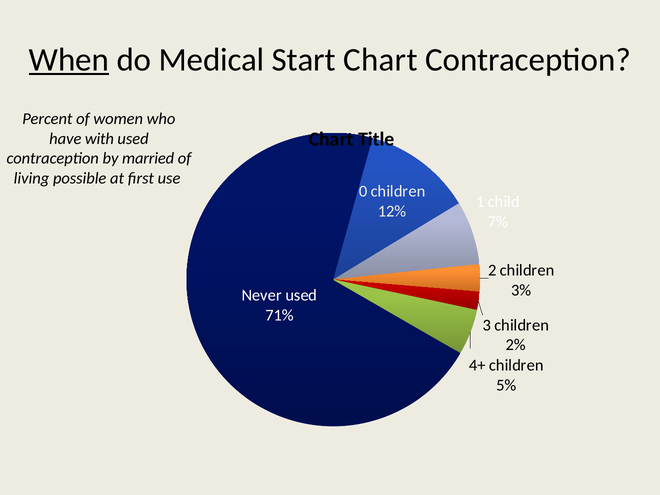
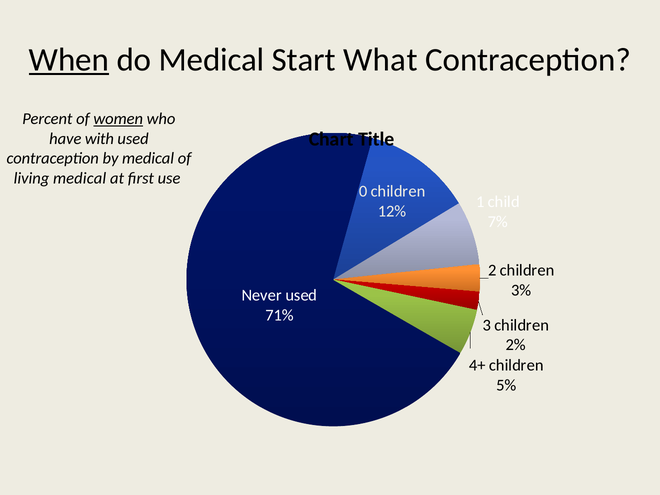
Start Chart: Chart -> What (380, 60)
women underline: none -> present (118, 119)
by married: married -> medical (148, 158)
living possible: possible -> medical (80, 178)
